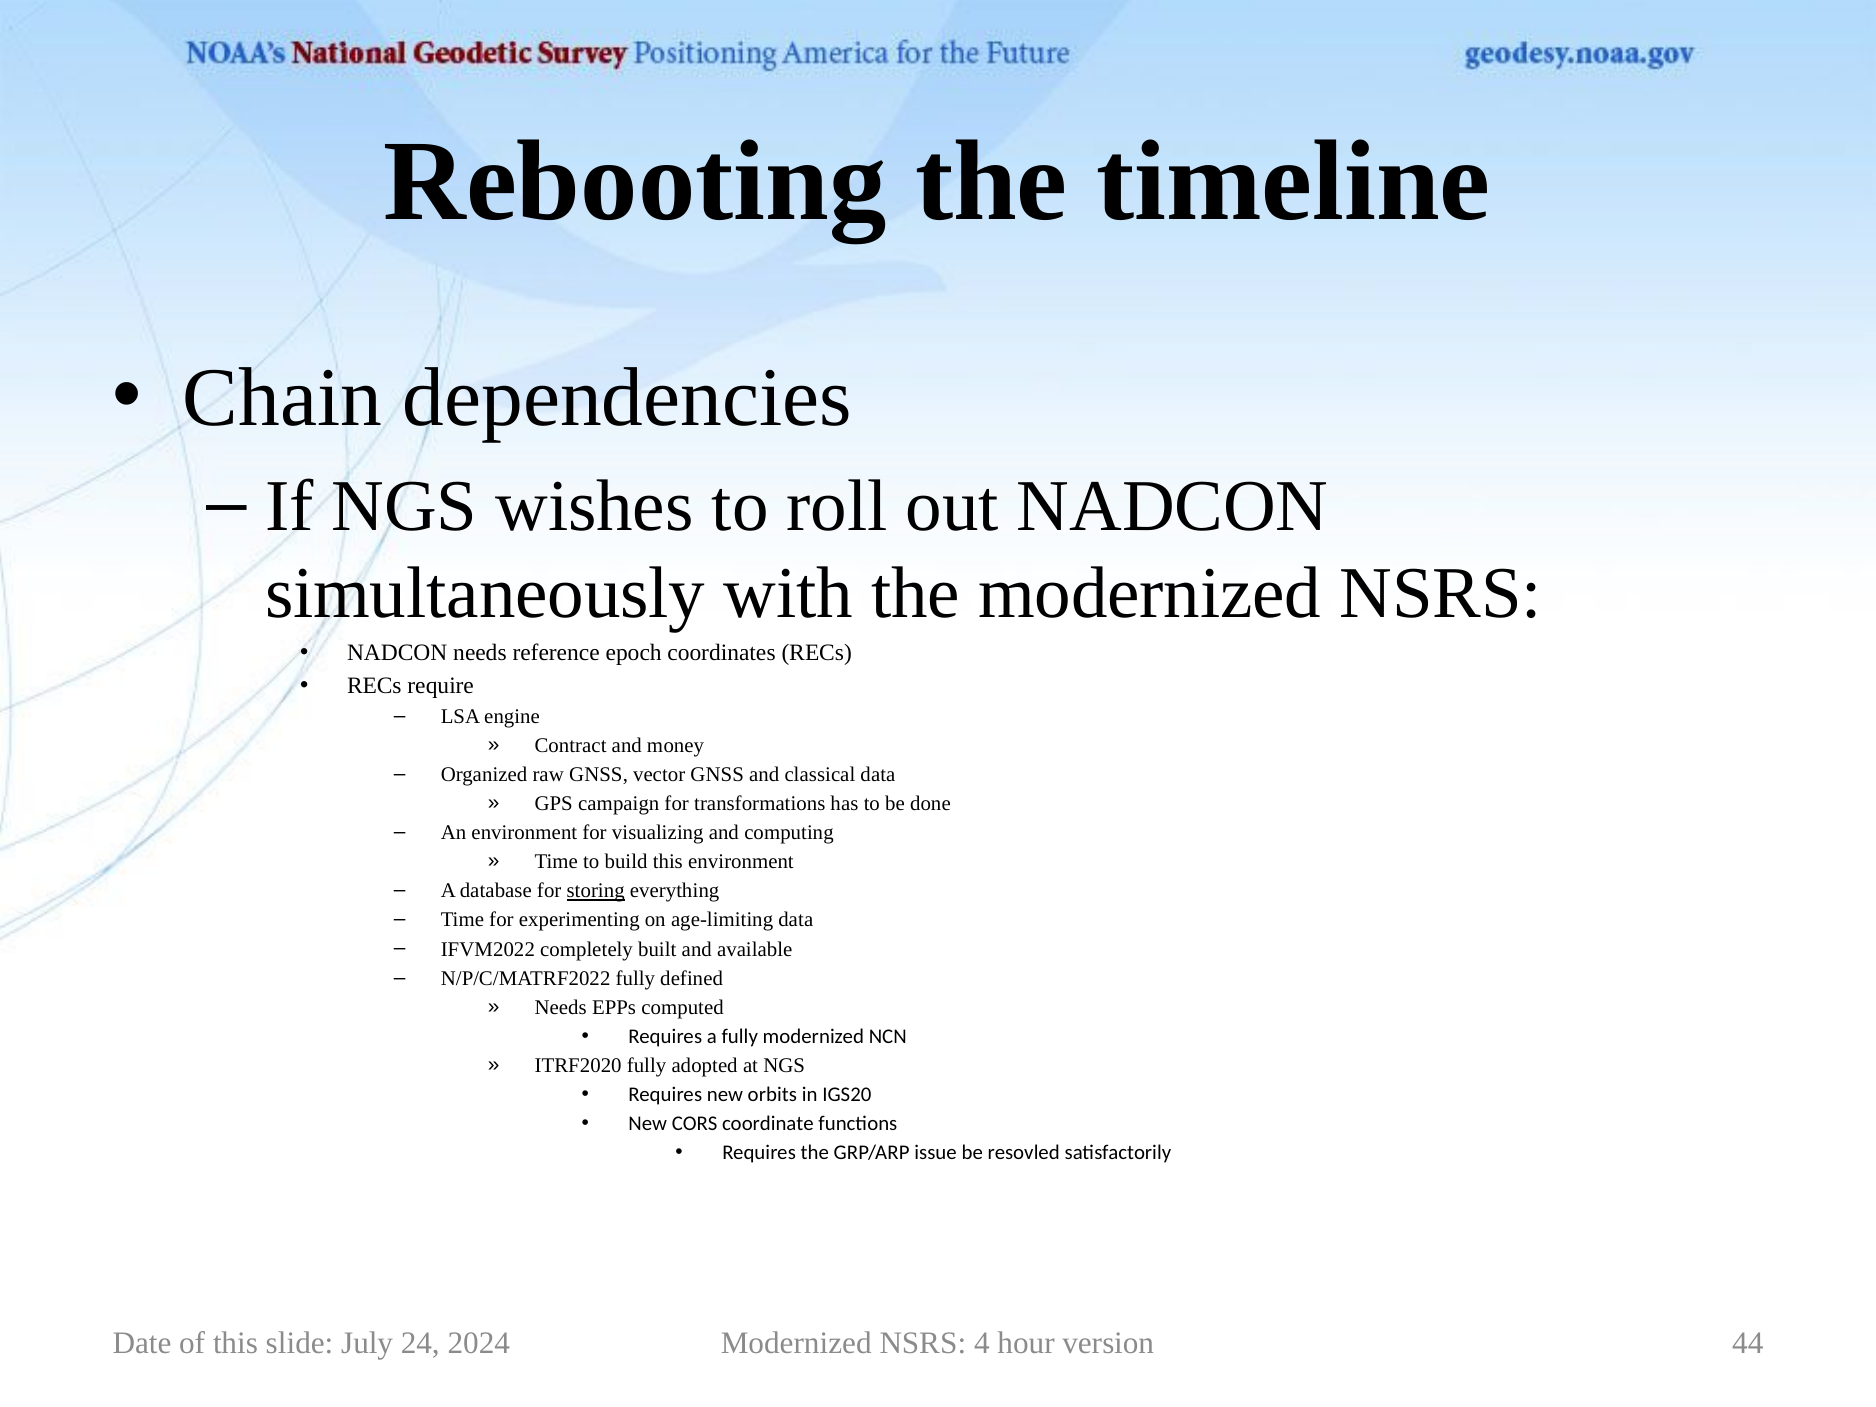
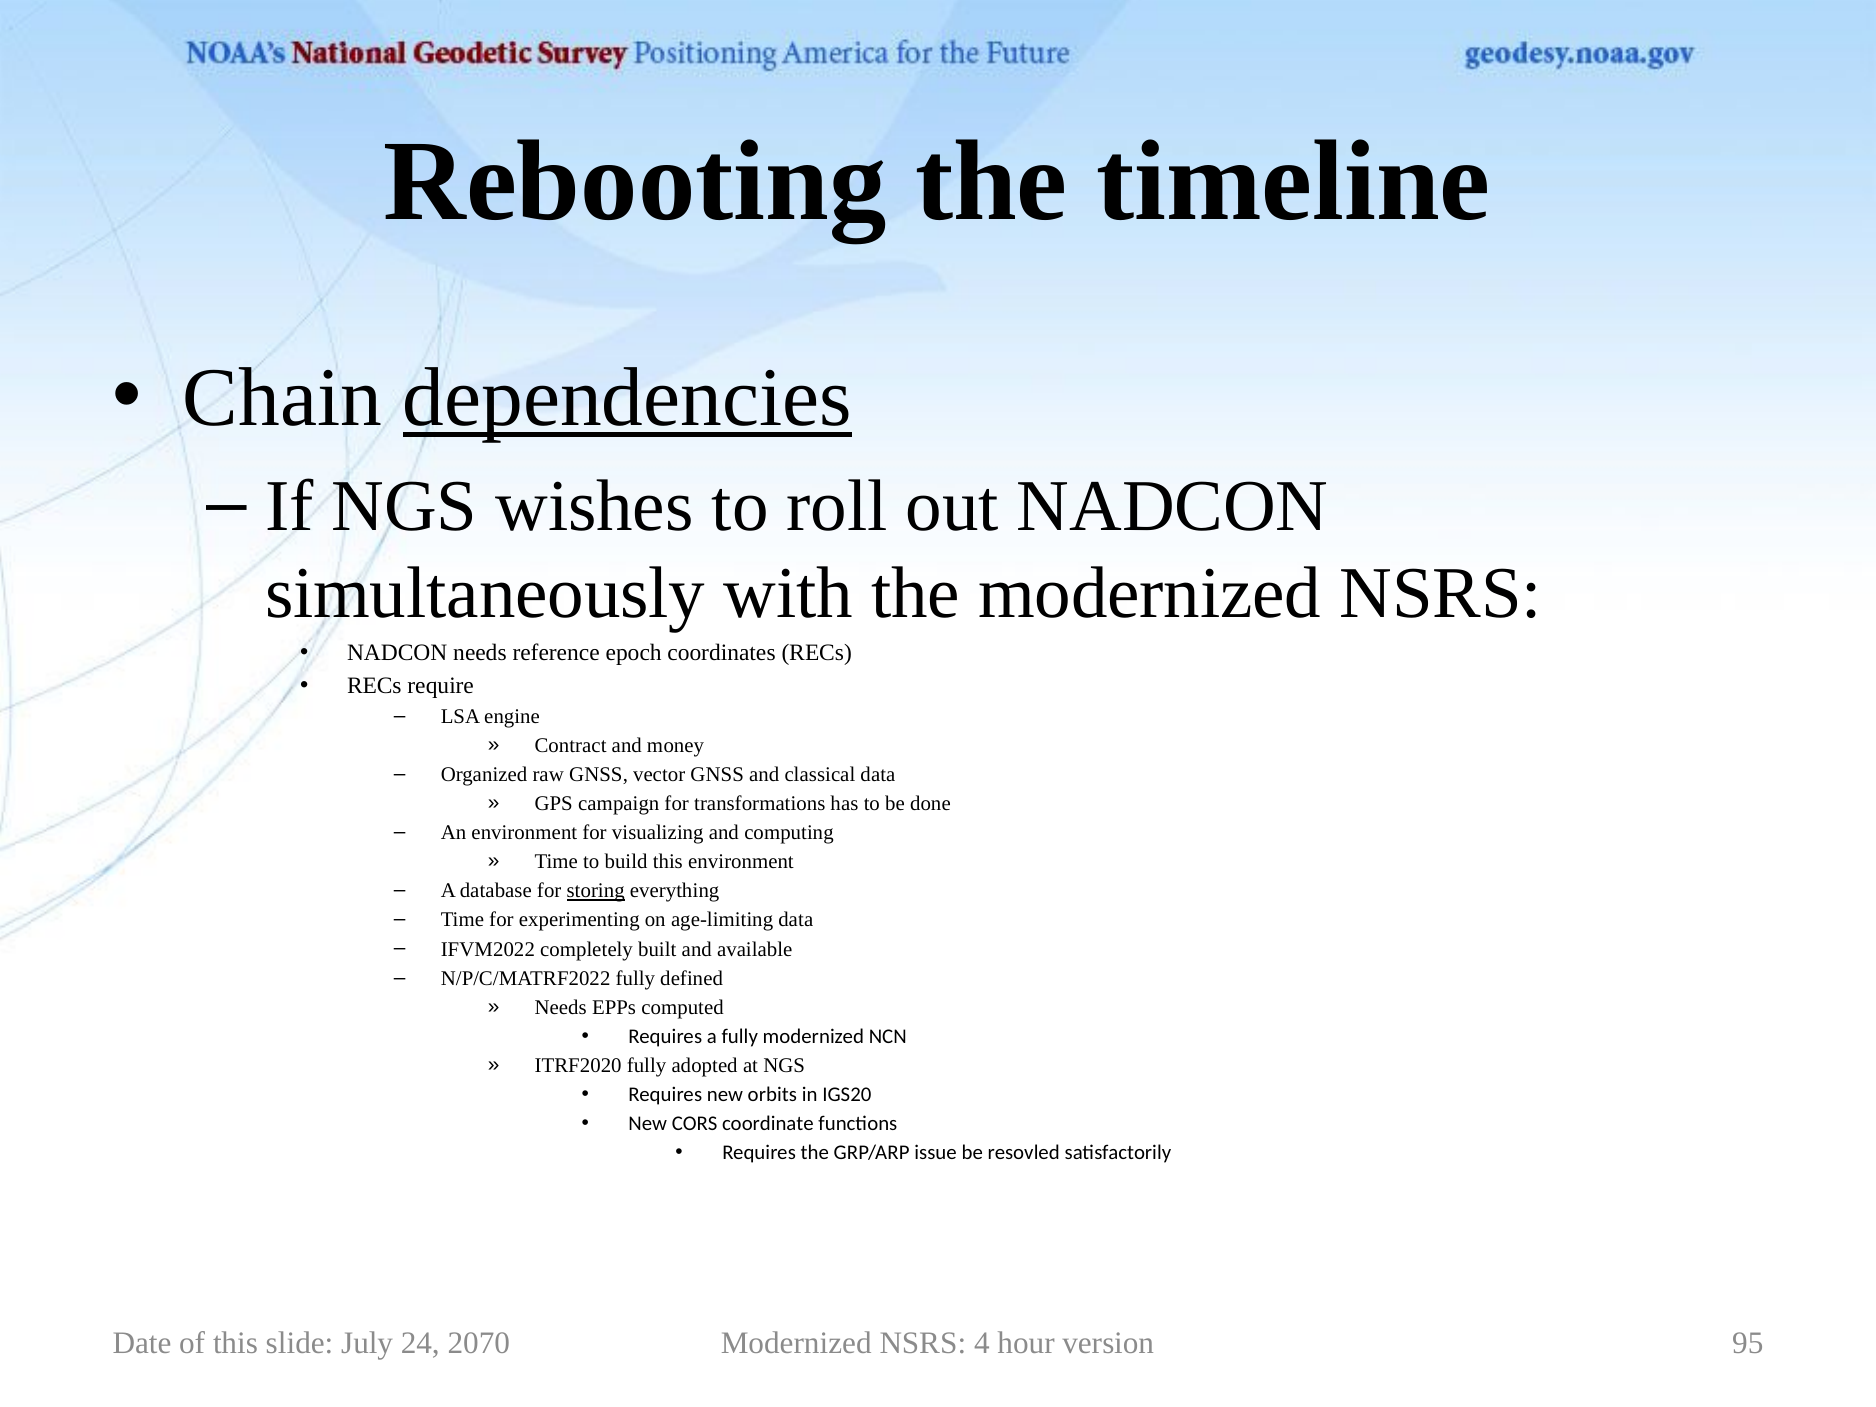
dependencies underline: none -> present (627, 398)
2024: 2024 -> 2070 (479, 1344)
44: 44 -> 95 (1748, 1344)
